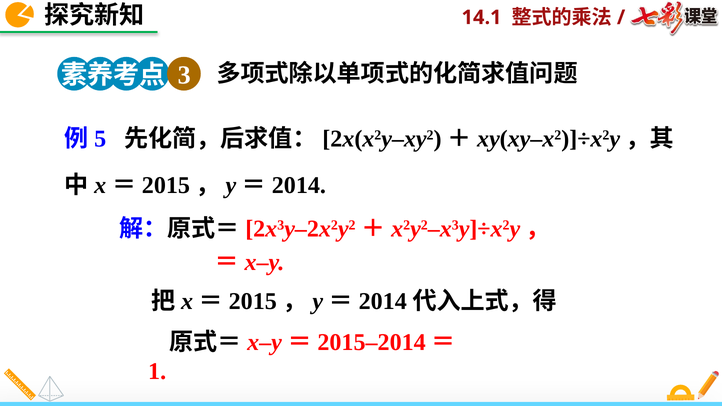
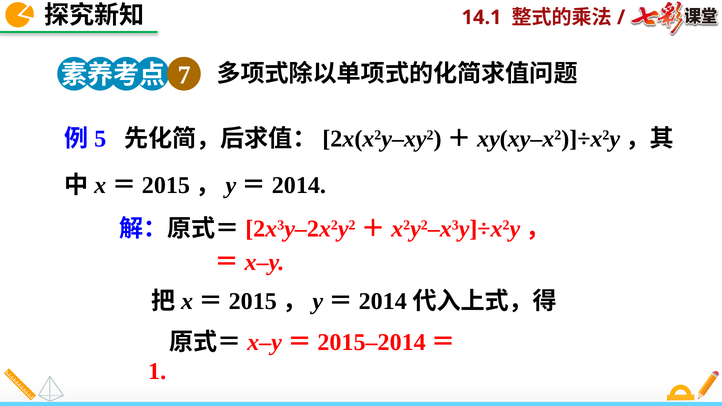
3: 3 -> 7 (184, 75)
